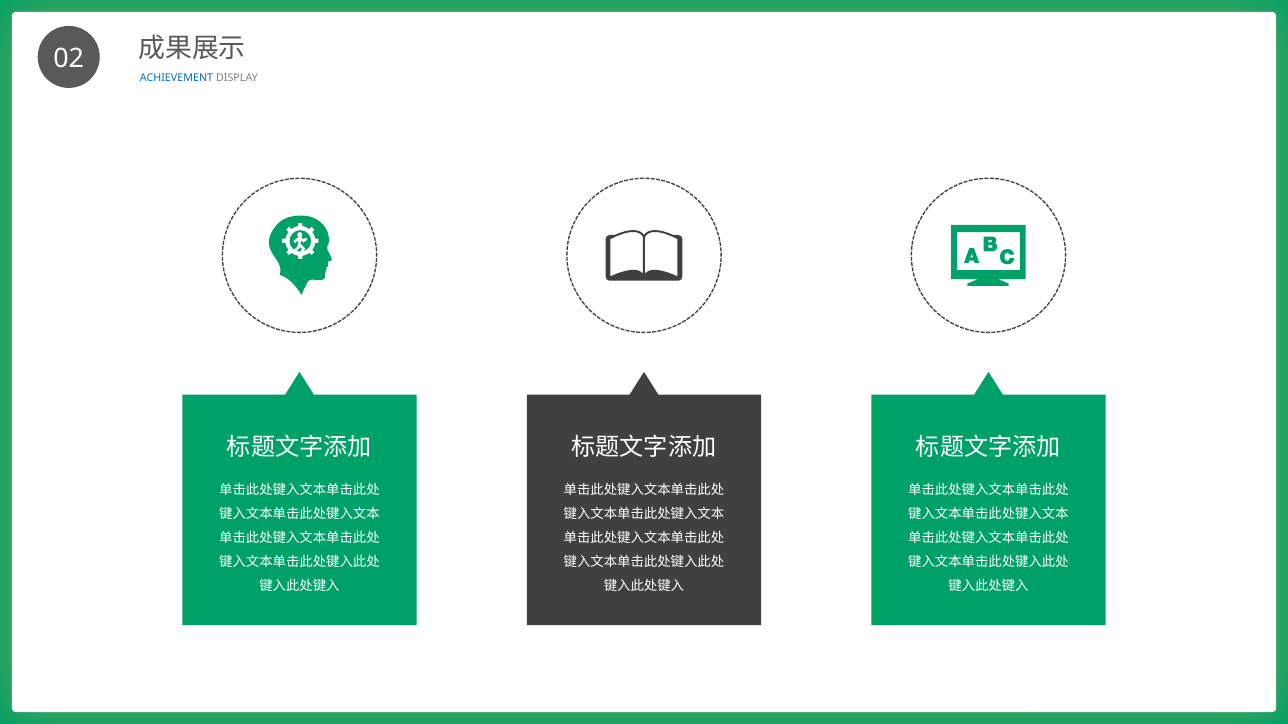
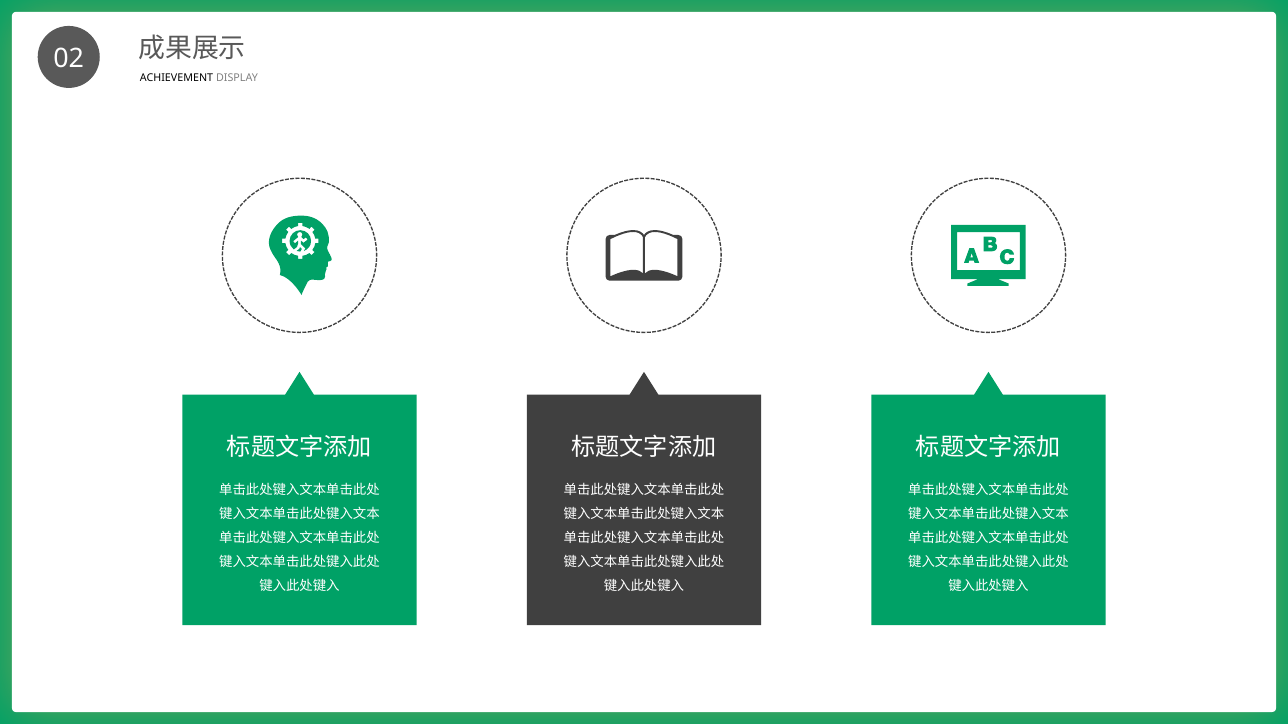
ACHIEVEMENT colour: blue -> black (176, 78)
